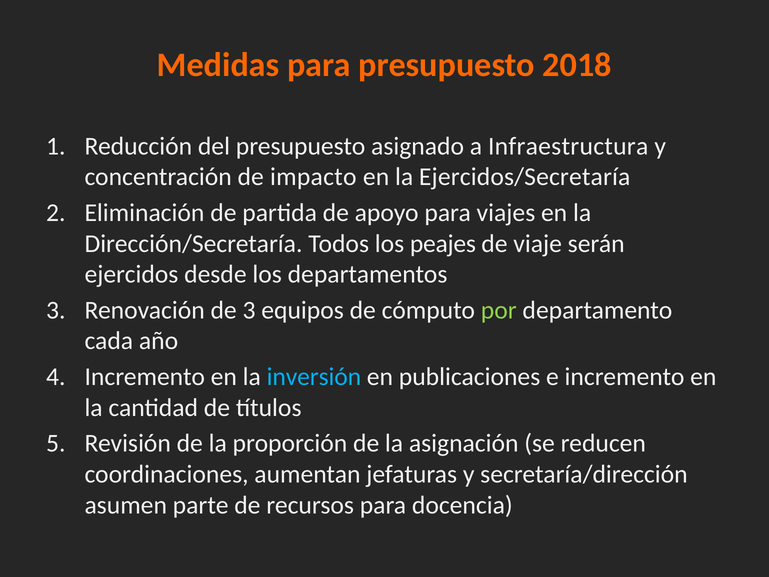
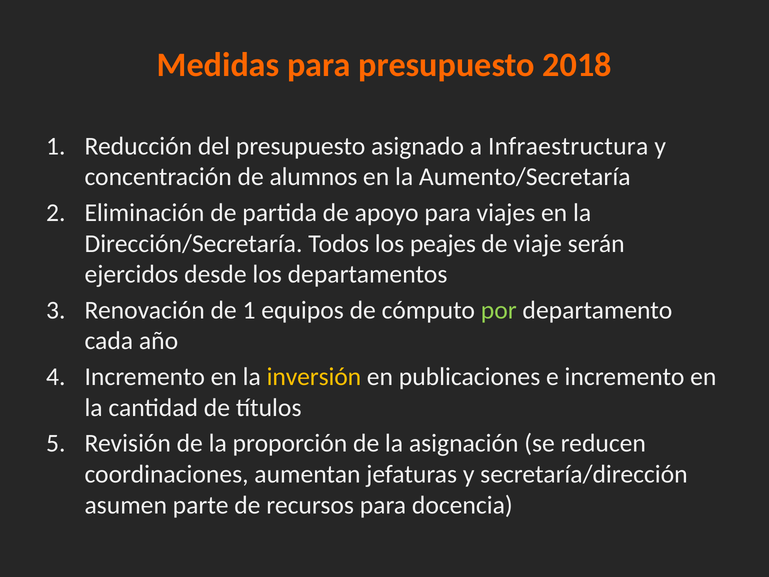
impacto: impacto -> alumnos (314, 177)
Ejercidos/Secretaría: Ejercidos/Secretaría -> Aumento/Secretaría (525, 177)
de 3: 3 -> 1 (249, 310)
inversión colour: light blue -> yellow (314, 377)
